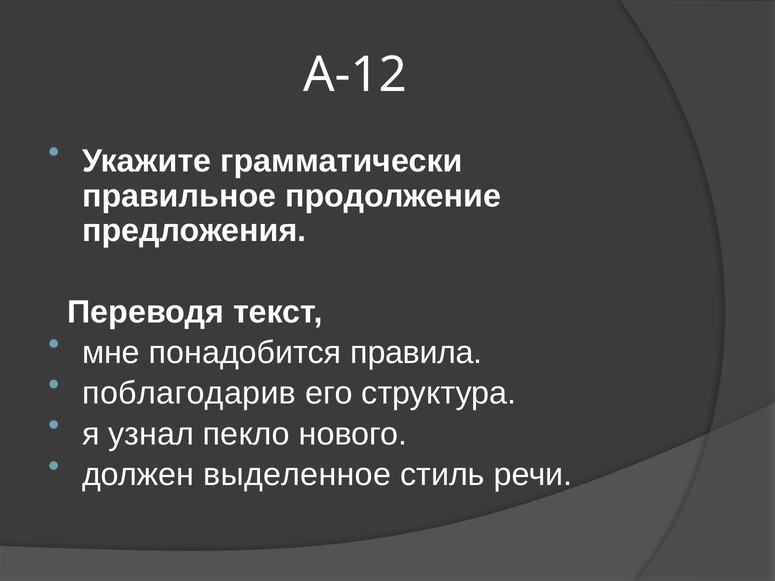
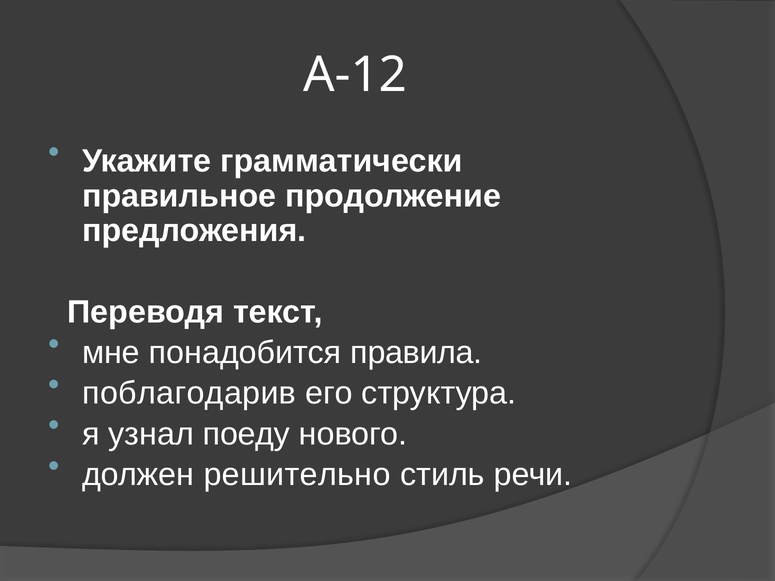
пекло: пекло -> поеду (246, 434)
выделенное: выделенное -> решительно (297, 475)
